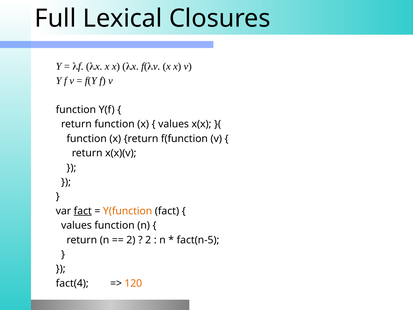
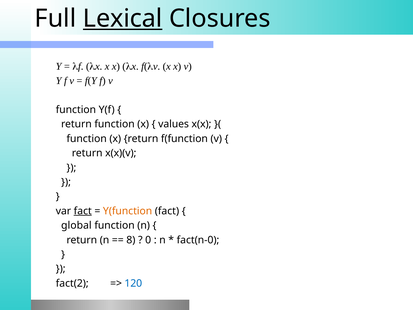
Lexical underline: none -> present (123, 18)
values: values -> global (76, 225)
2: 2 -> 8 (131, 240)
2: 2 -> 0 (148, 240)
fact(n-5: fact(n-5 -> fact(n-0 (198, 240)
fact(4: fact(4 -> fact(2 (72, 283)
120 colour: orange -> blue (133, 283)
